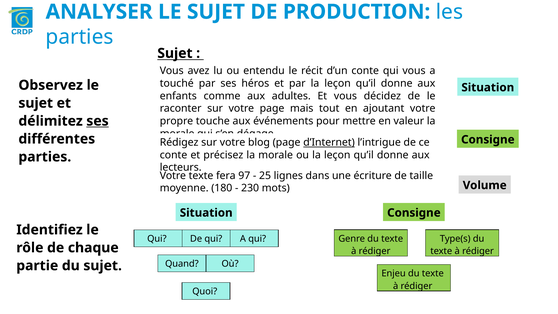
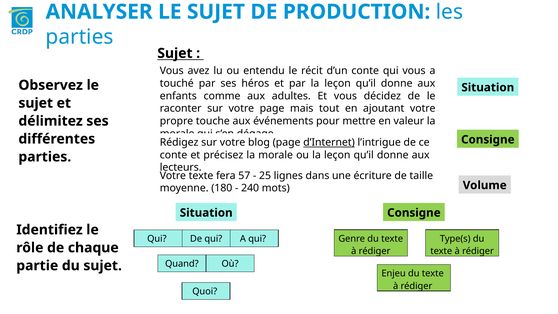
ses underline: present -> none (98, 121)
97: 97 -> 57 (244, 176)
230: 230 -> 240 (250, 188)
